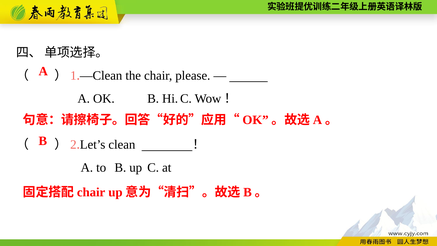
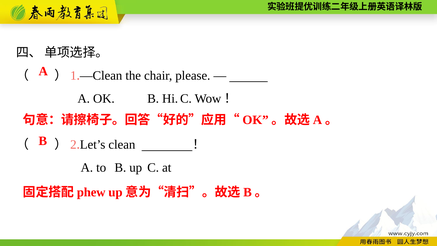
chair: chair -> phew (91, 192)
